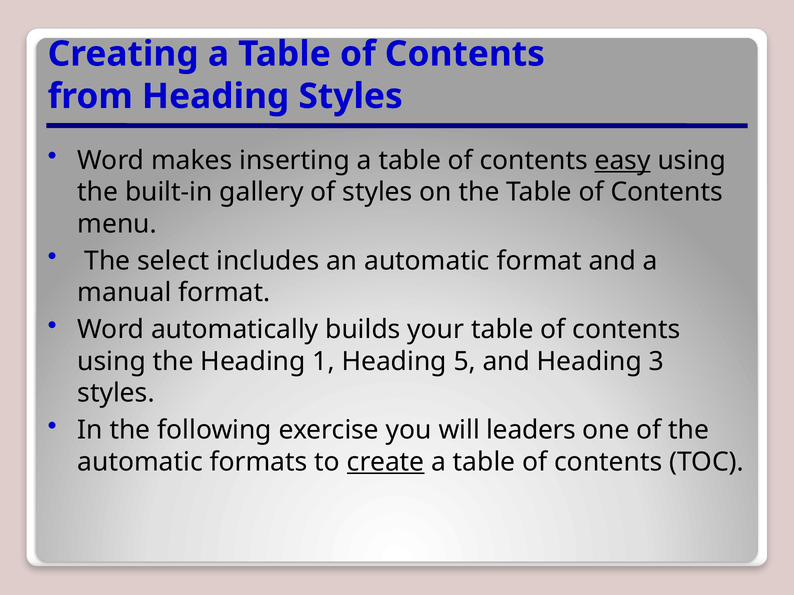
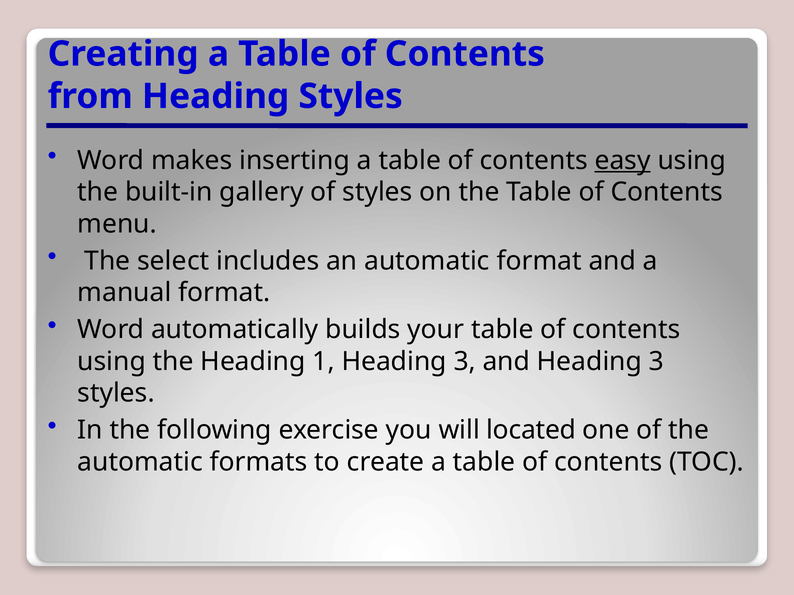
1 Heading 5: 5 -> 3 (465, 362)
leaders: leaders -> located (531, 431)
create underline: present -> none (386, 462)
